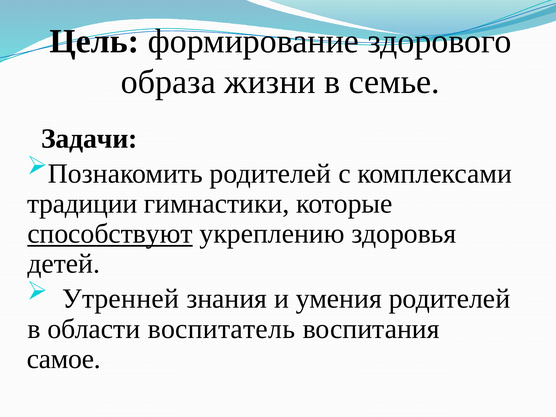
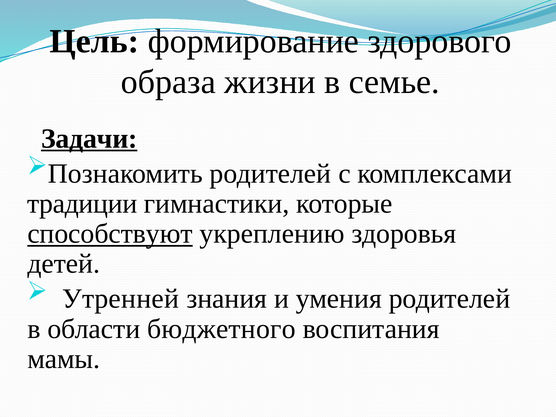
Задачи underline: none -> present (89, 139)
воспитатель: воспитатель -> бюджетного (221, 329)
самое: самое -> мамы (64, 359)
